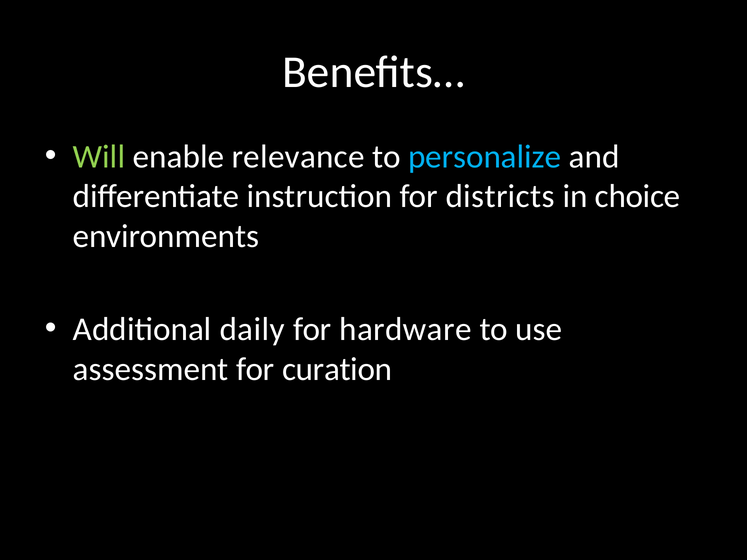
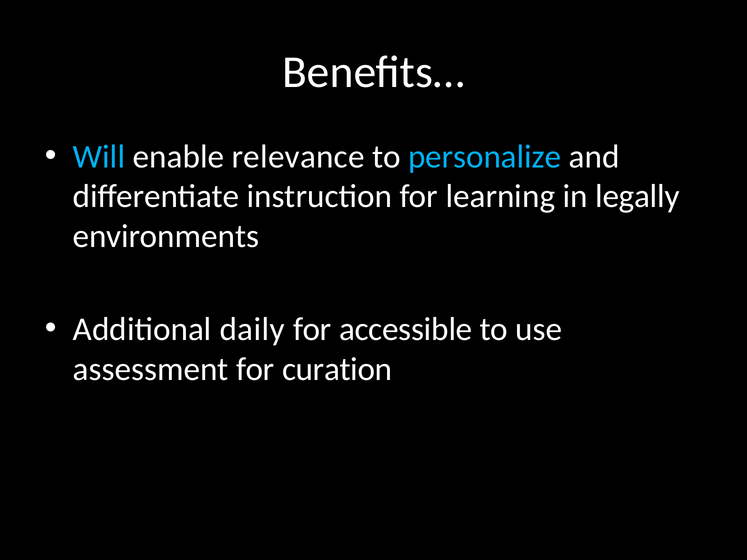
Will colour: light green -> light blue (99, 157)
districts: districts -> learning (500, 197)
choice: choice -> legally (638, 197)
hardware: hardware -> accessible (406, 329)
